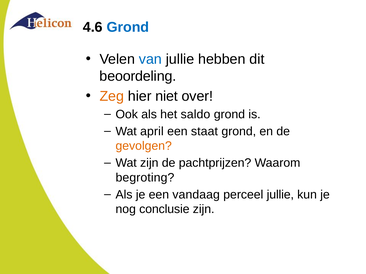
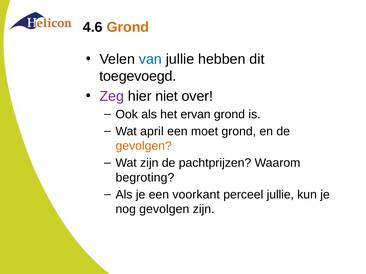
Grond colour: blue -> orange (128, 27)
beoordeling: beoordeling -> toegevoegd (138, 76)
Zeg colour: orange -> purple (112, 96)
saldo: saldo -> ervan (196, 114)
staat: staat -> moet (205, 132)
vandaag: vandaag -> voorkant (196, 195)
nog conclusie: conclusie -> gevolgen (164, 210)
